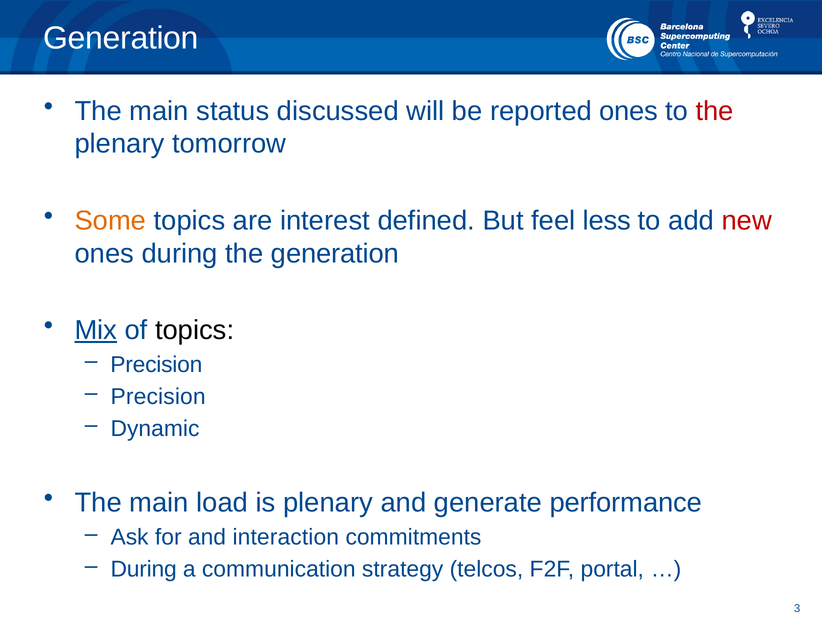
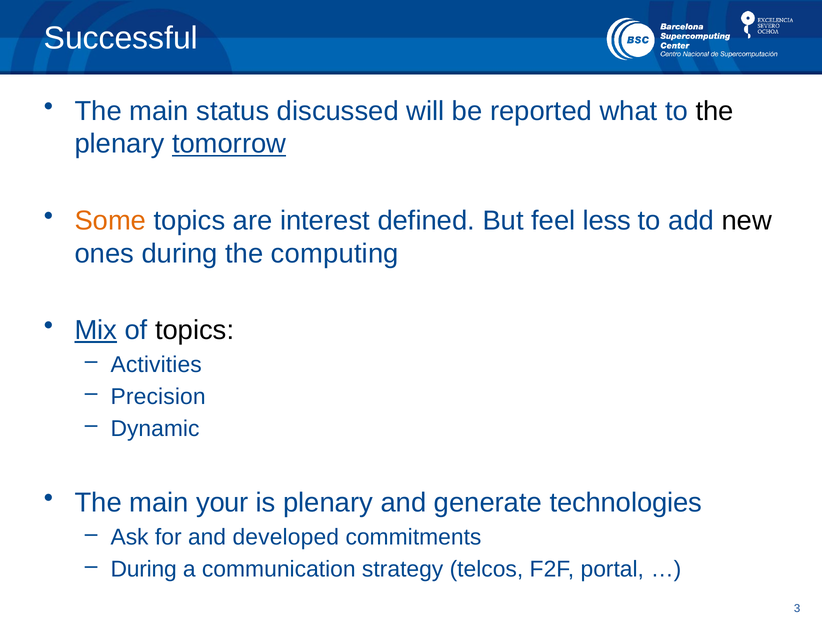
Generation: Generation -> Successful (121, 38)
reported ones: ones -> what (629, 111)
the colour: red -> black (715, 111)
tomorrow underline: none -> present (229, 144)
new colour: red -> black (747, 221)
the generation: generation -> computing (335, 254)
Precision: Precision -> Activities (156, 365)
load: load -> your (222, 503)
performance: performance -> technologies (626, 503)
interaction: interaction -> developed (286, 537)
